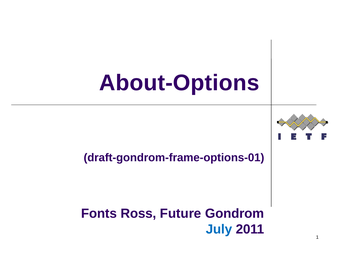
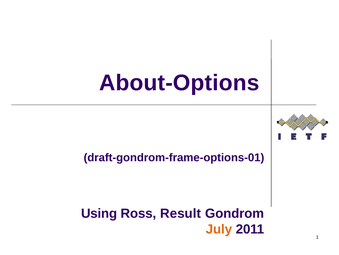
Fonts: Fonts -> Using (99, 213)
Future: Future -> Result (181, 213)
July colour: blue -> orange (219, 229)
